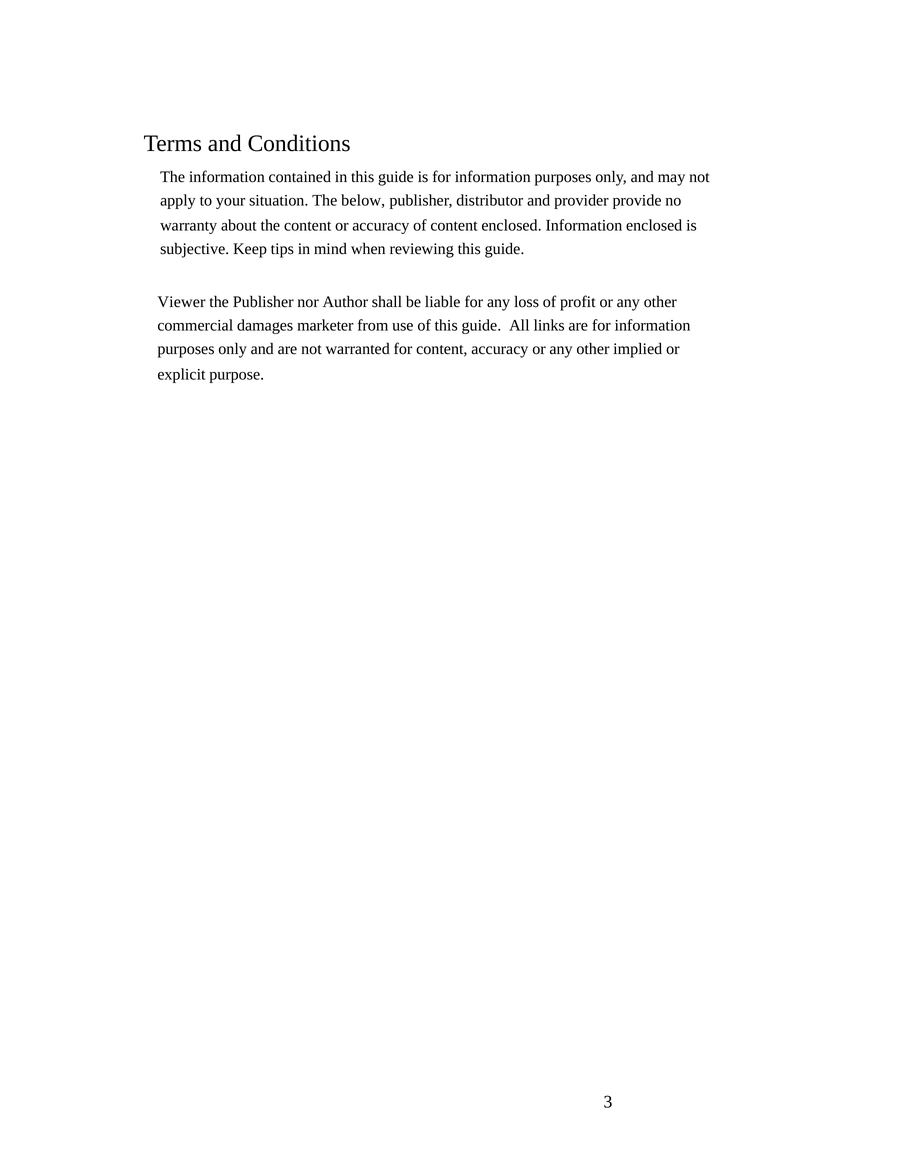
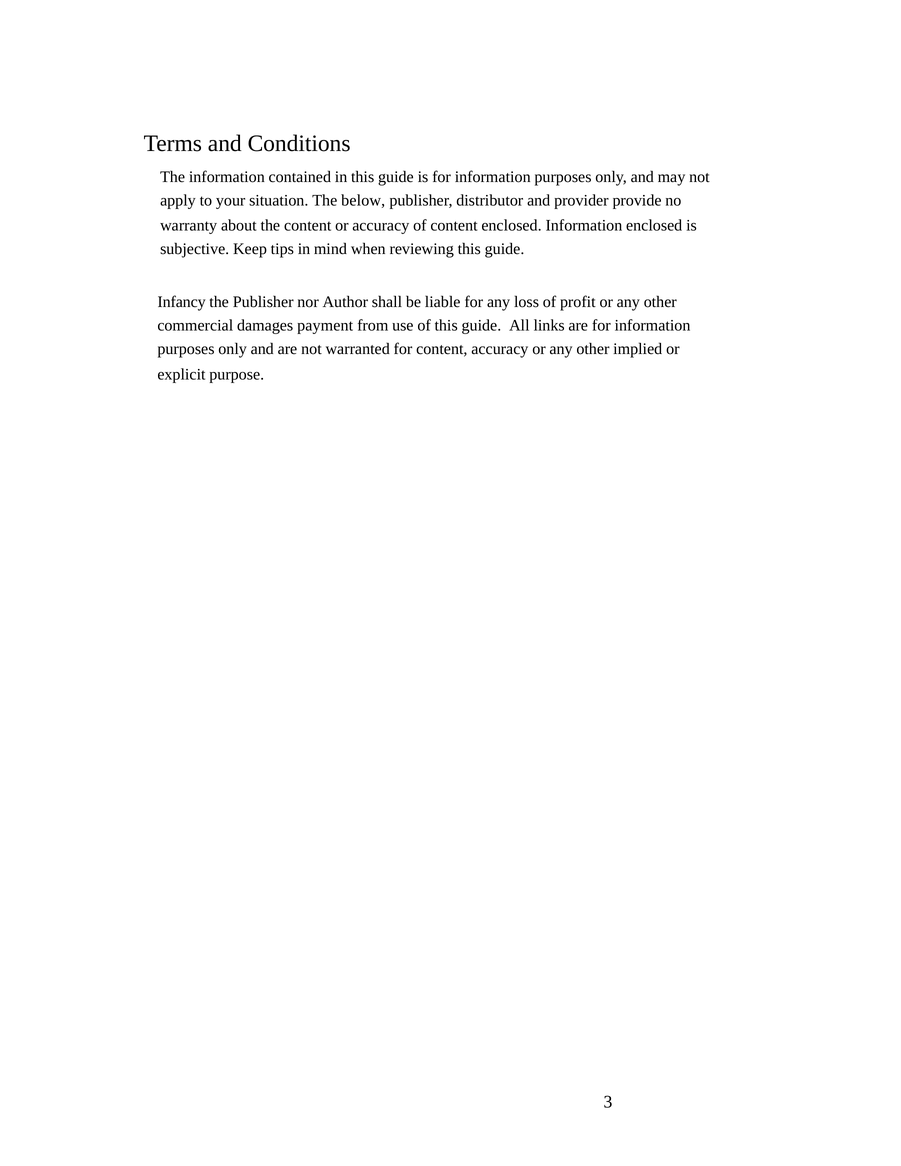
Viewer: Viewer -> Infancy (182, 302)
marketer: marketer -> payment (325, 326)
